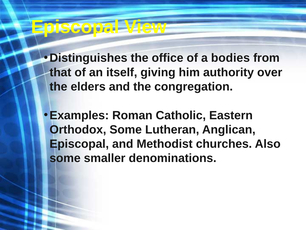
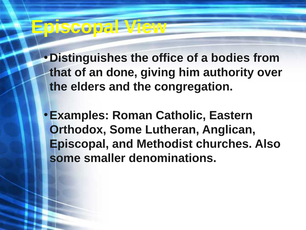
itself: itself -> done (122, 72)
